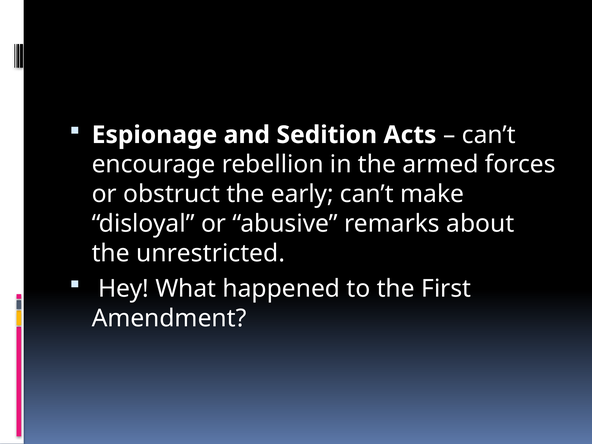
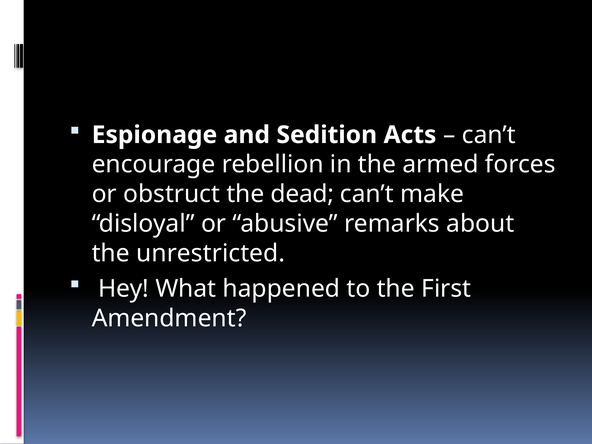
early: early -> dead (302, 194)
